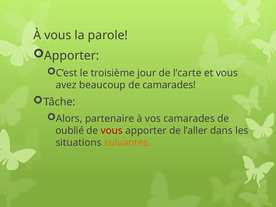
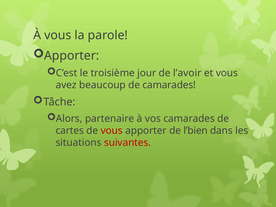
l’carte: l’carte -> l’avoir (187, 73)
oublié: oublié -> cartes (70, 131)
l’aller: l’aller -> l’bien (196, 131)
suivantes colour: orange -> red (128, 143)
